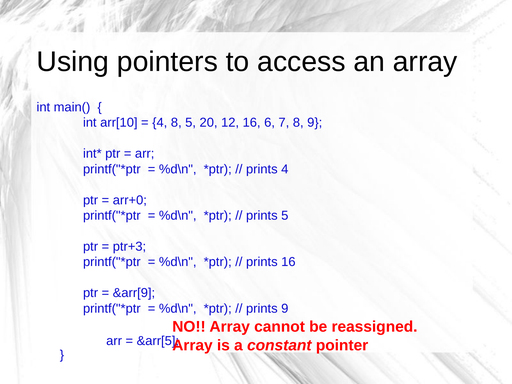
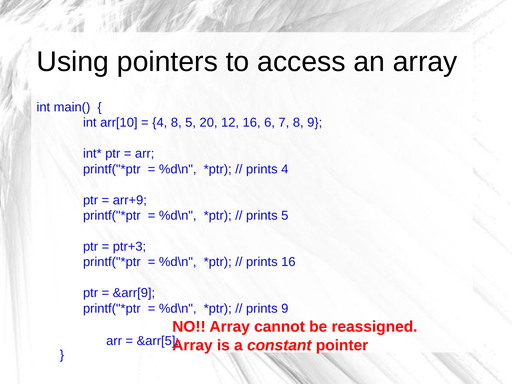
arr+0: arr+0 -> arr+9 (130, 200)
